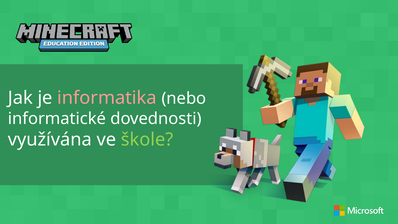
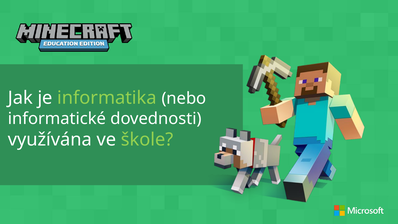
informatika colour: pink -> light green (107, 98)
